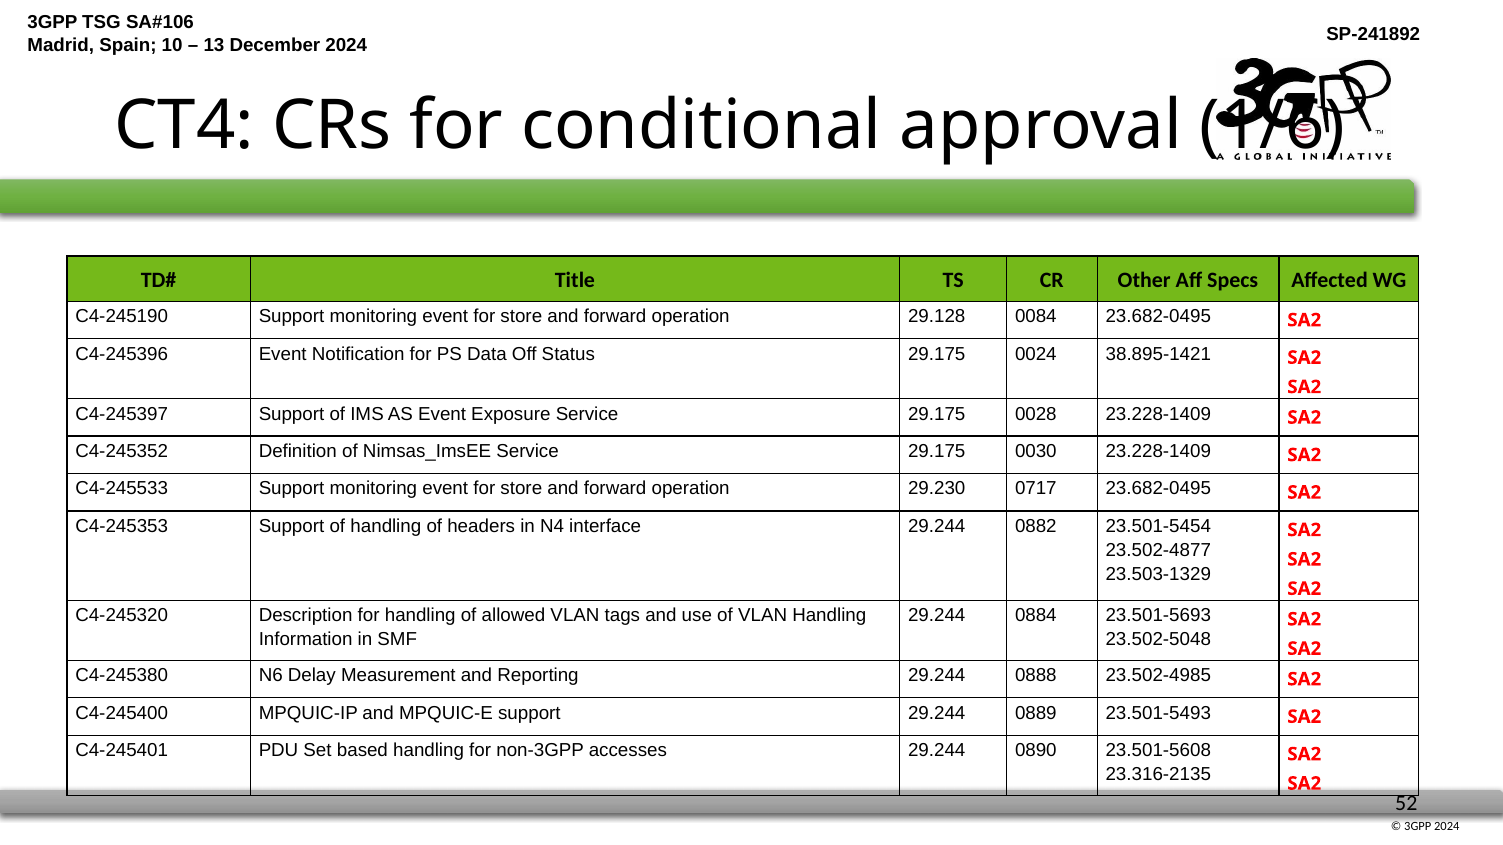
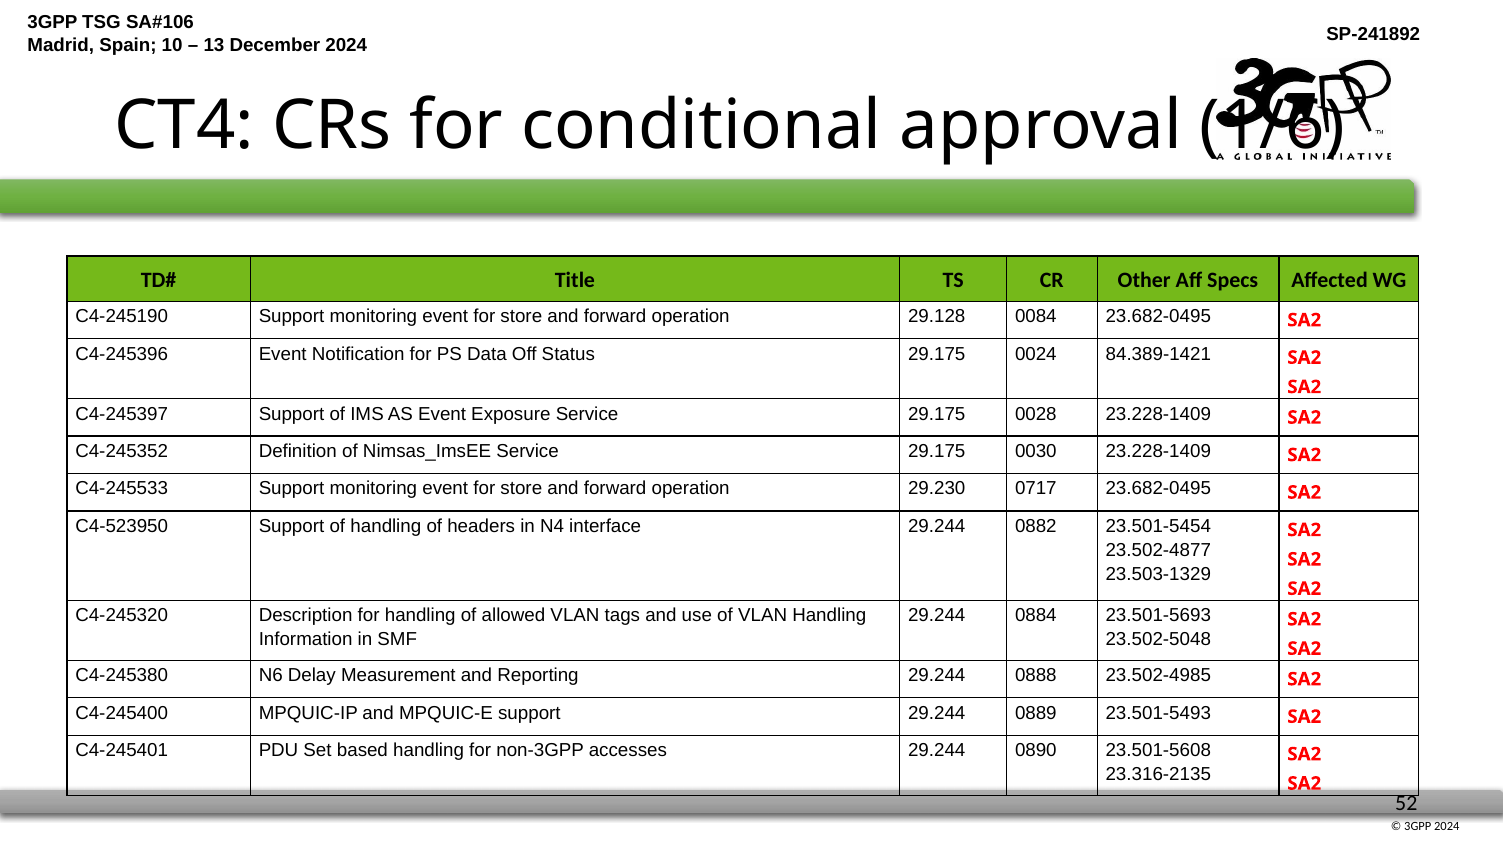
38.895-1421: 38.895-1421 -> 84.389-1421 (1158, 354)
C4-245353: C4-245353 -> C4-523950 (122, 527)
